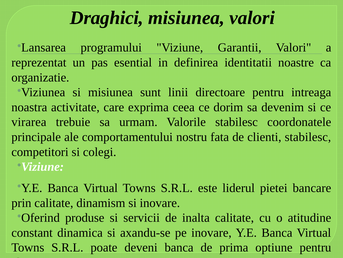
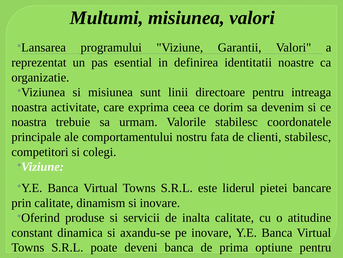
Draghici: Draghici -> Multumi (107, 18)
virarea: virarea -> noastra (29, 122)
